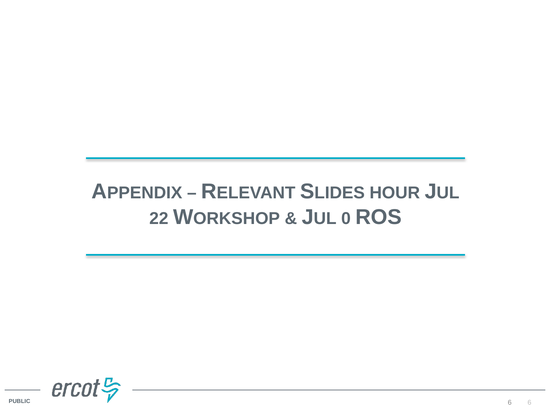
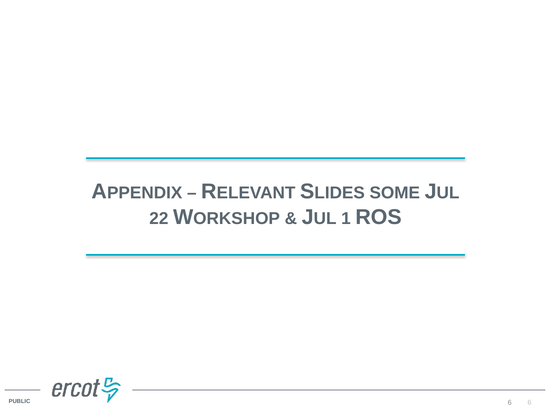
HOUR: HOUR -> SOME (395, 193)
0: 0 -> 1 (346, 219)
